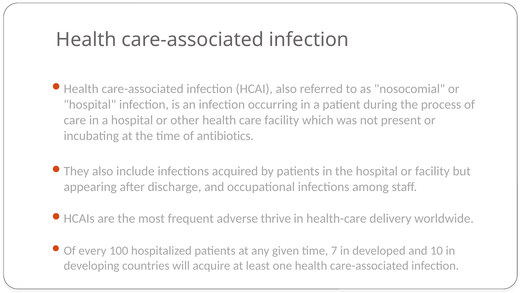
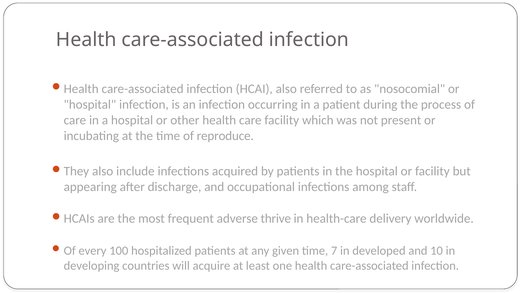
antibiotics: antibiotics -> reproduce (225, 136)
